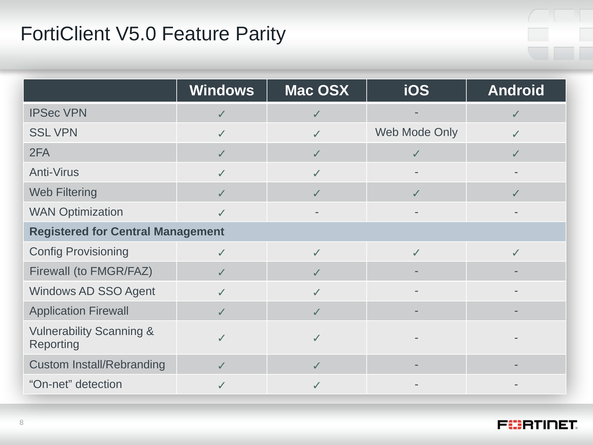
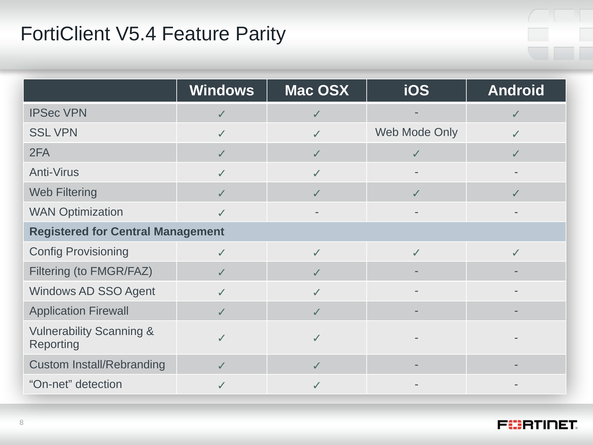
V5.0: V5.0 -> V5.4 (136, 34)
Firewall: Firewall -> Filtering (50, 271)
